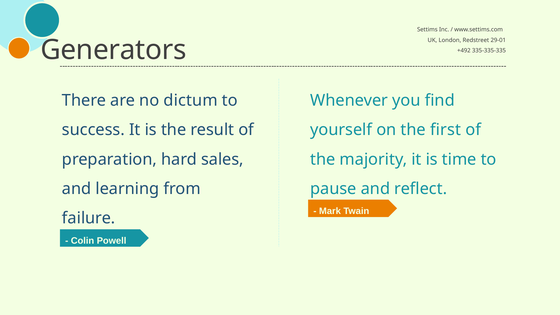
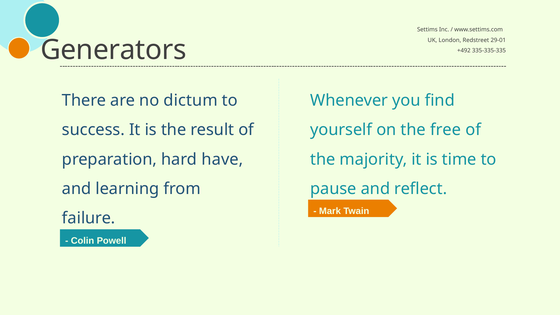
first: first -> free (446, 130)
sales: sales -> have (222, 159)
